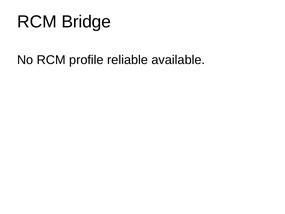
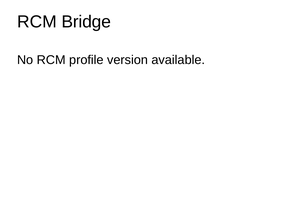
reliable: reliable -> version (128, 60)
